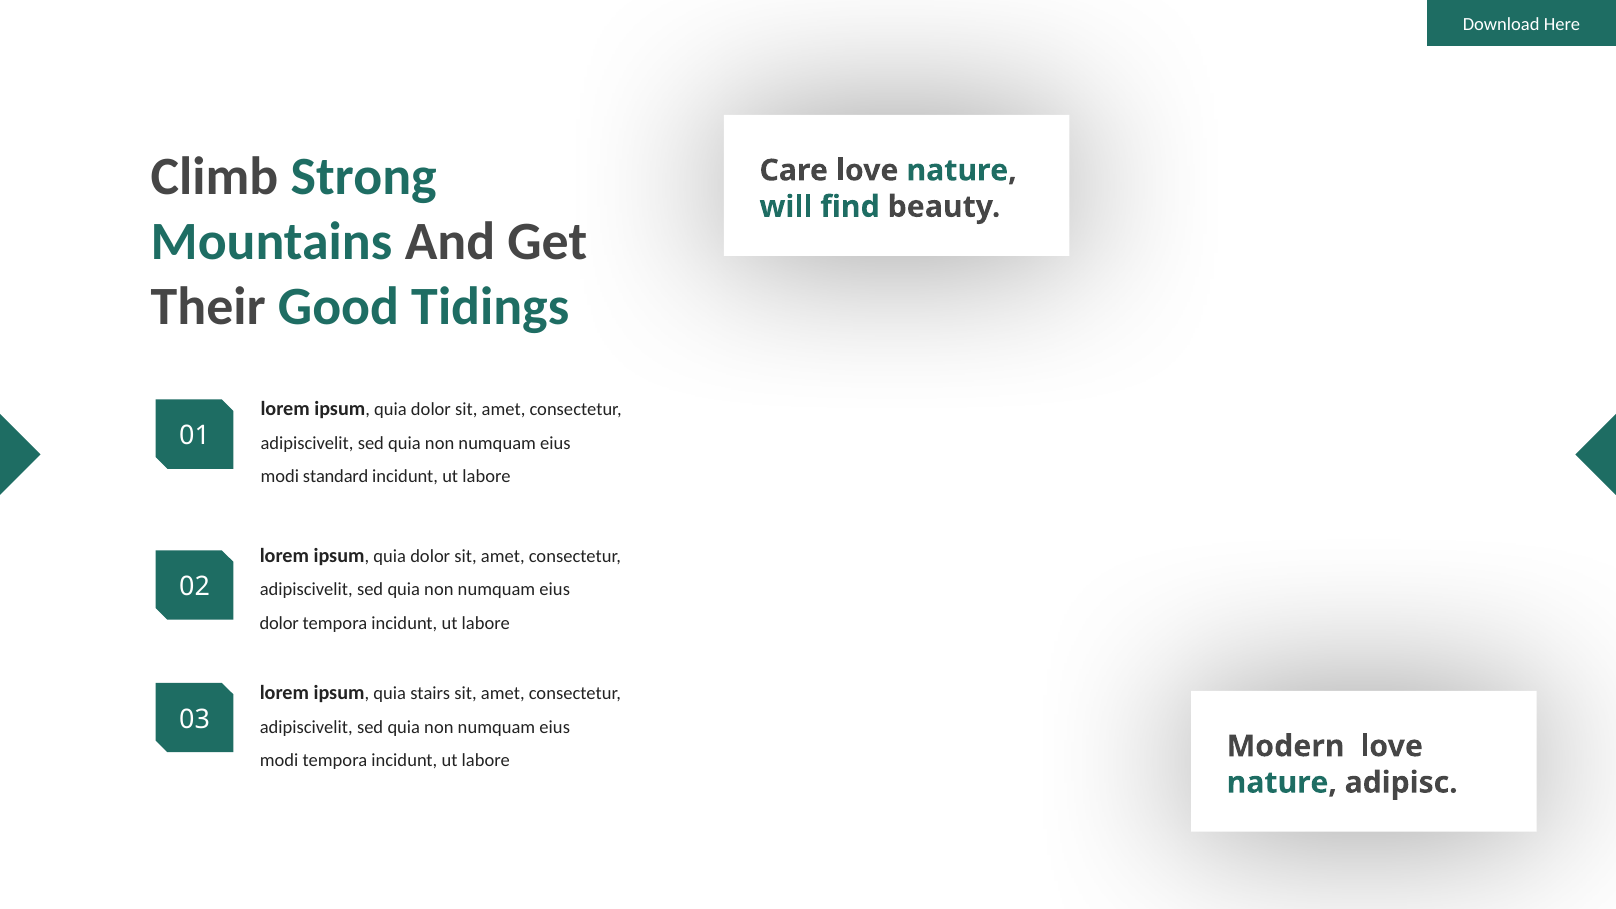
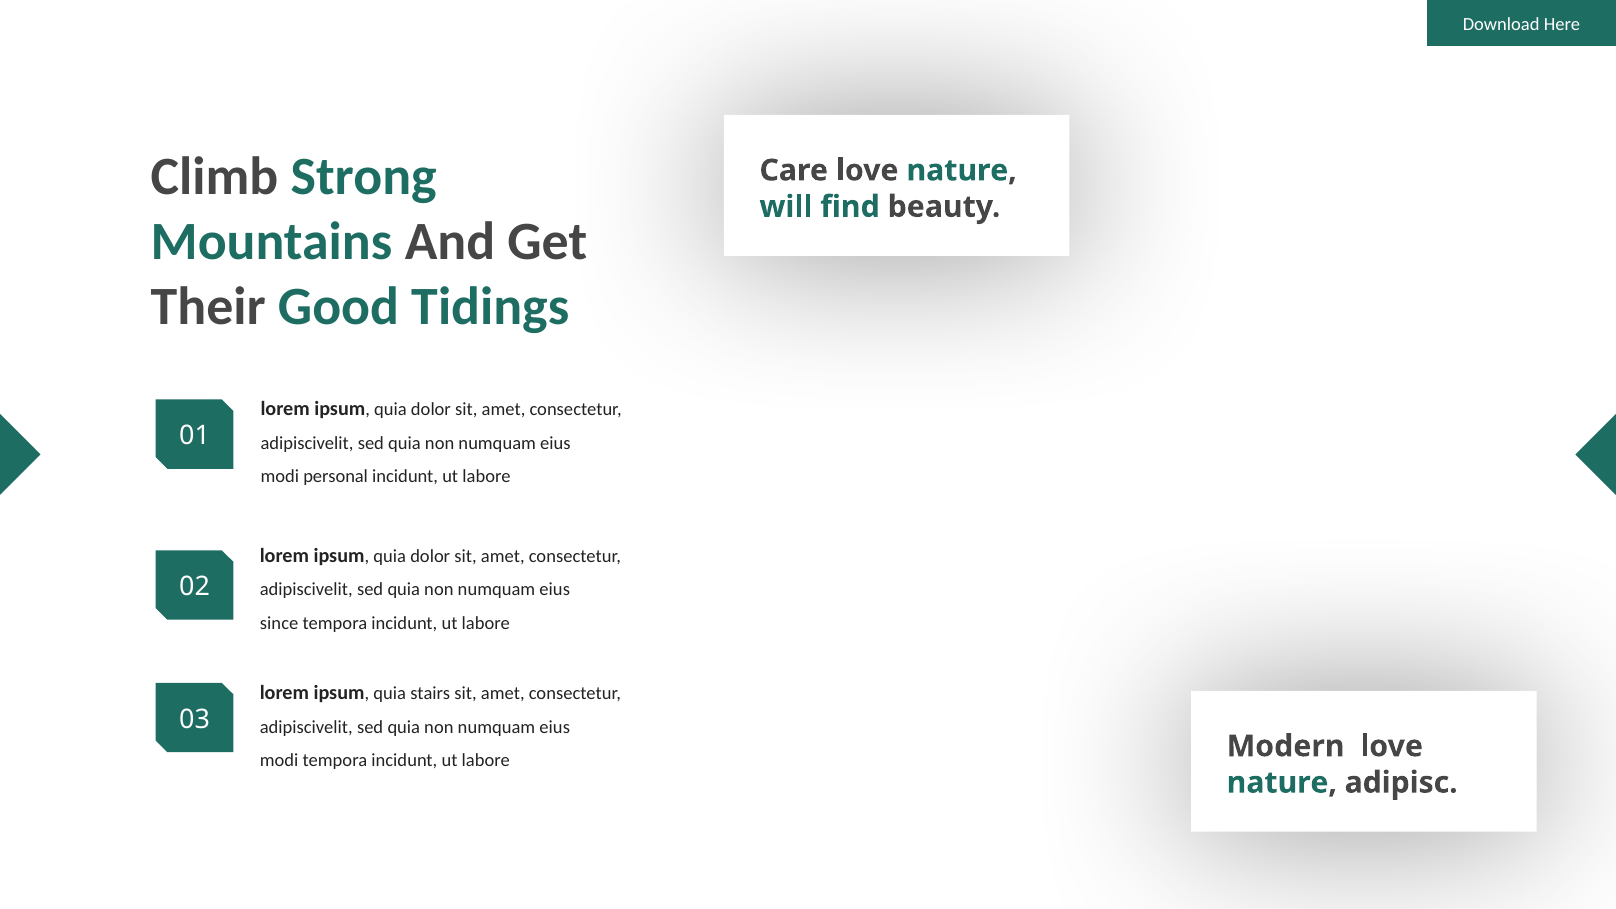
standard: standard -> personal (336, 477)
dolor: dolor -> since (279, 623)
